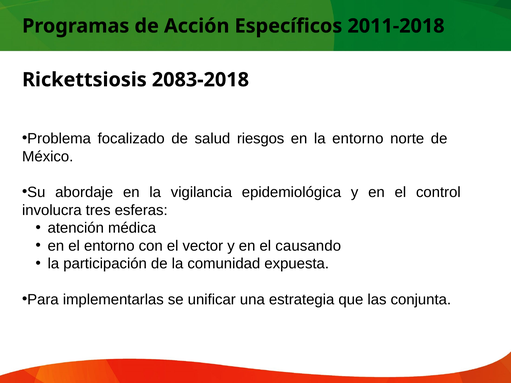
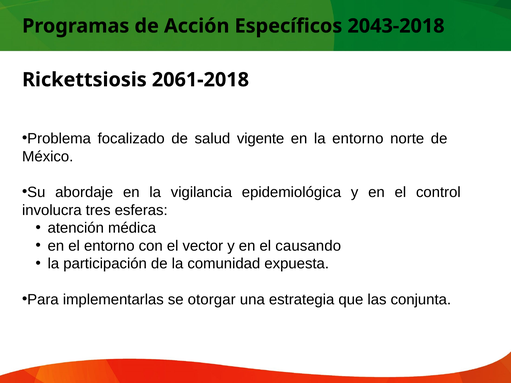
2011-2018: 2011-2018 -> 2043-2018 (396, 26)
2083-2018: 2083-2018 -> 2061-2018 (200, 80)
riesgos: riesgos -> vigente (261, 139)
unificar: unificar -> otorgar (212, 300)
